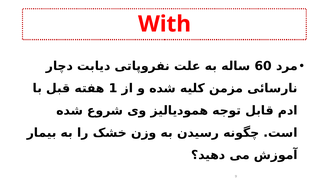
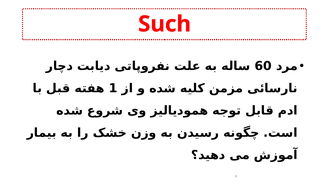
With: With -> Such (165, 24)
